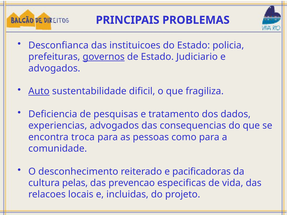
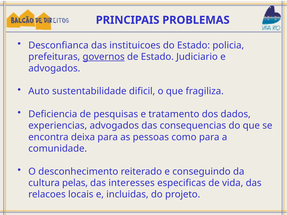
Auto underline: present -> none (39, 91)
troca: troca -> deixa (83, 137)
pacificadoras: pacificadoras -> conseguindo (201, 172)
prevencao: prevencao -> interesses (132, 183)
